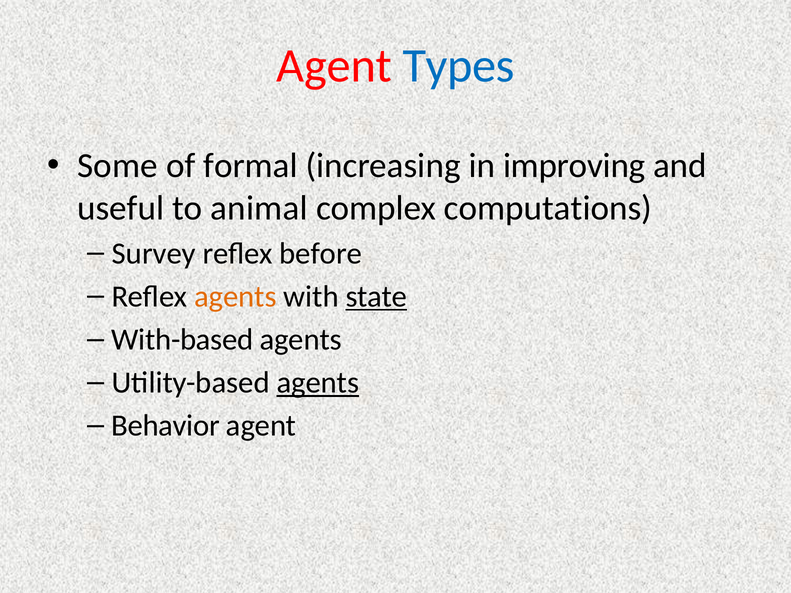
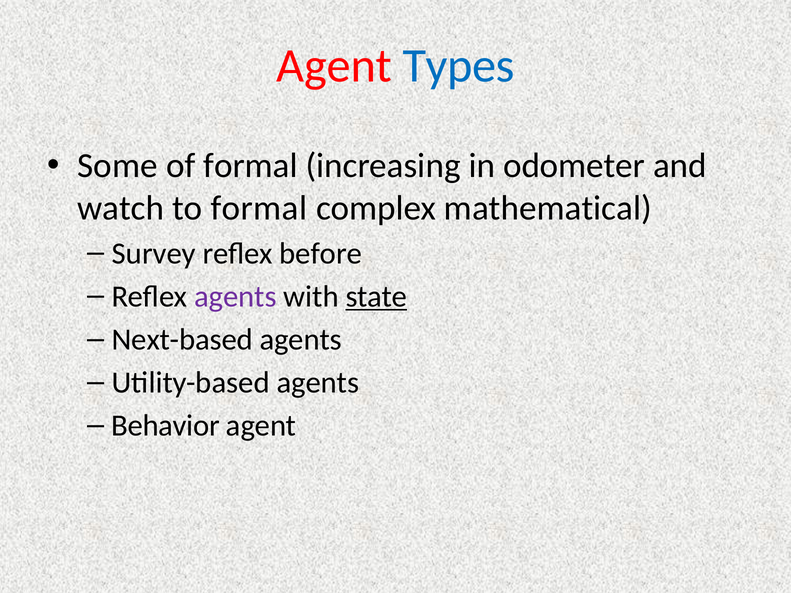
improving: improving -> odometer (574, 166)
useful: useful -> watch (121, 208)
to animal: animal -> formal (259, 208)
computations: computations -> mathematical (548, 208)
agents colour: orange -> purple (235, 297)
With-based: With-based -> Next-based (182, 340)
agents underline: present -> none (318, 383)
